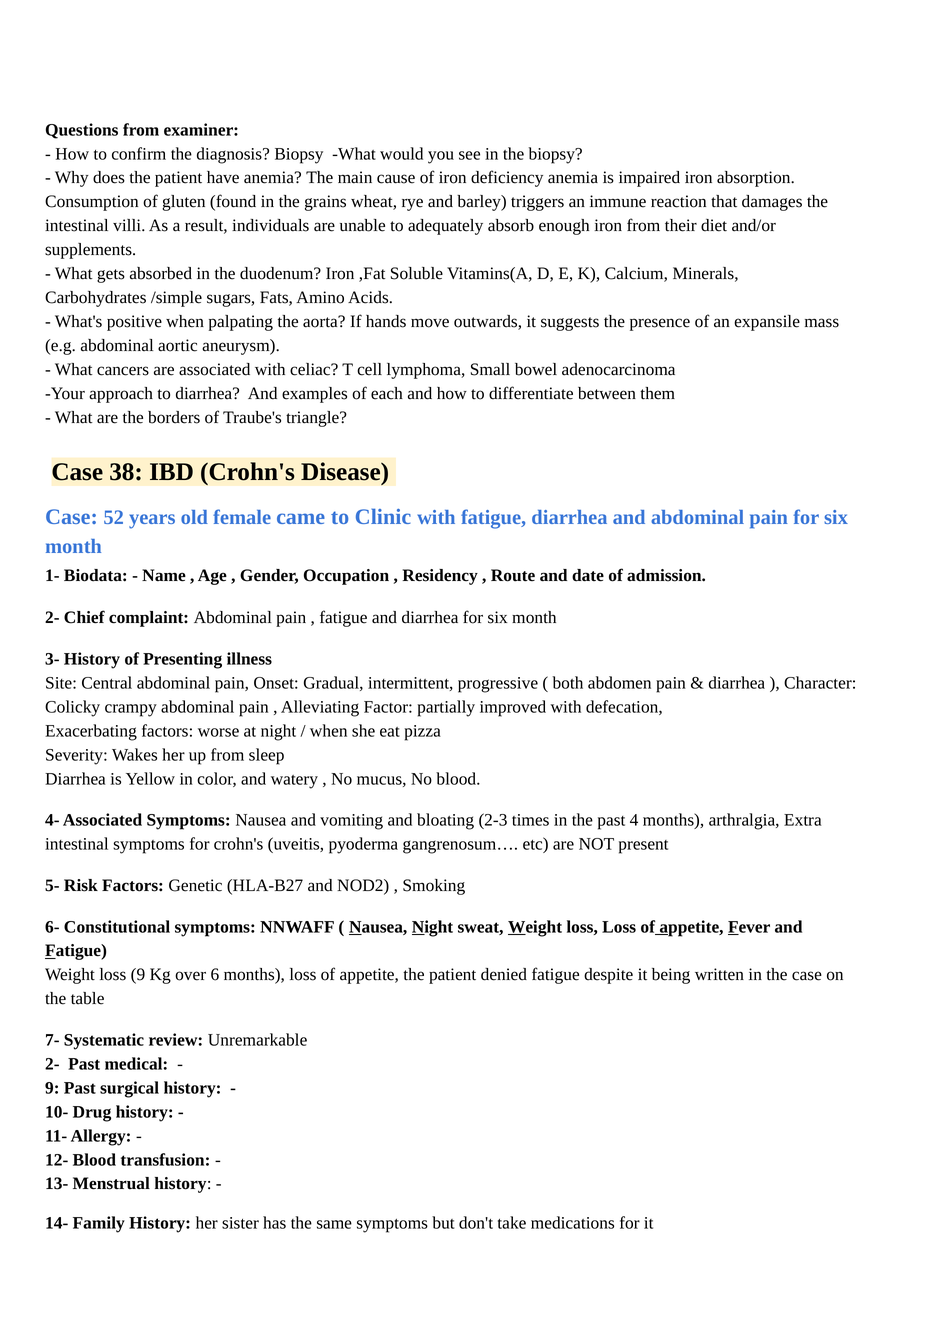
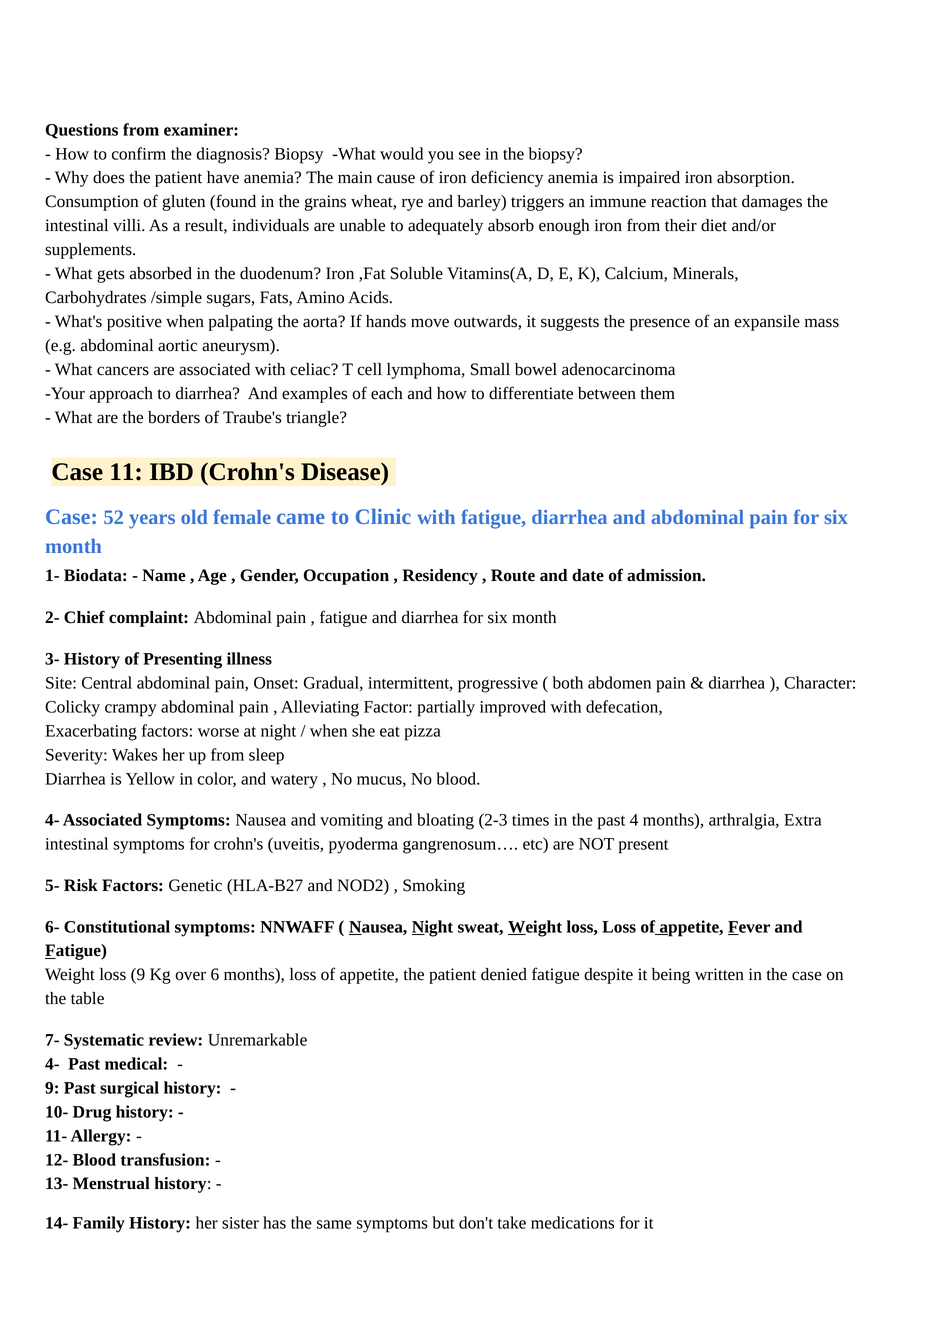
38: 38 -> 11 (126, 472)
2-: 2- -> 4- (52, 1063)
